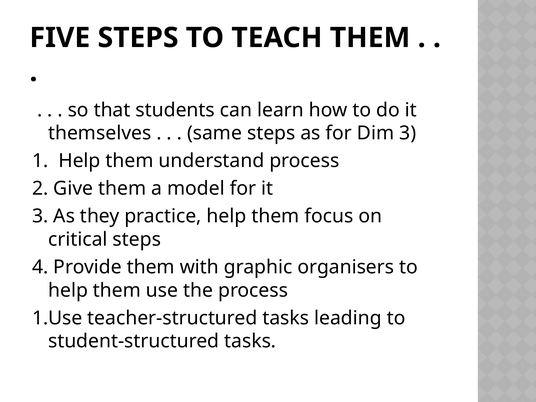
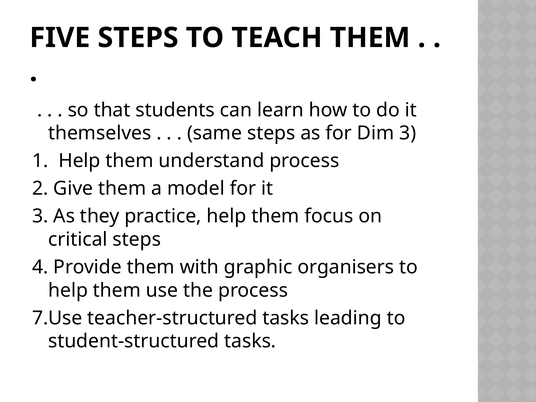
1.Use: 1.Use -> 7.Use (57, 318)
